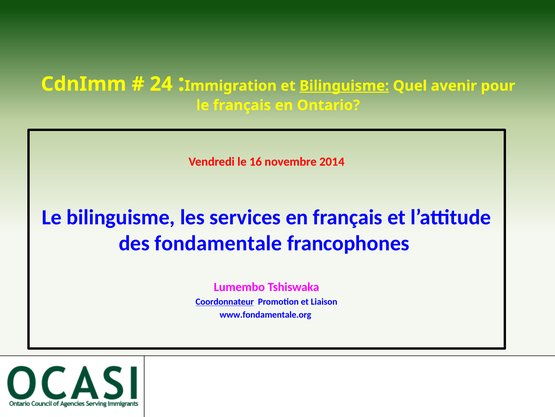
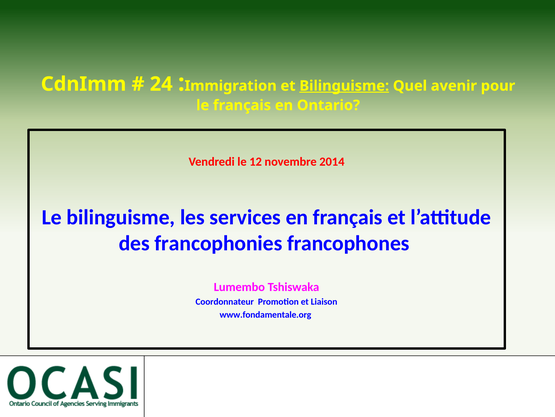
16: 16 -> 12 (256, 161)
fondamentale: fondamentale -> francophonies (218, 243)
Coordonnateur underline: present -> none (225, 301)
